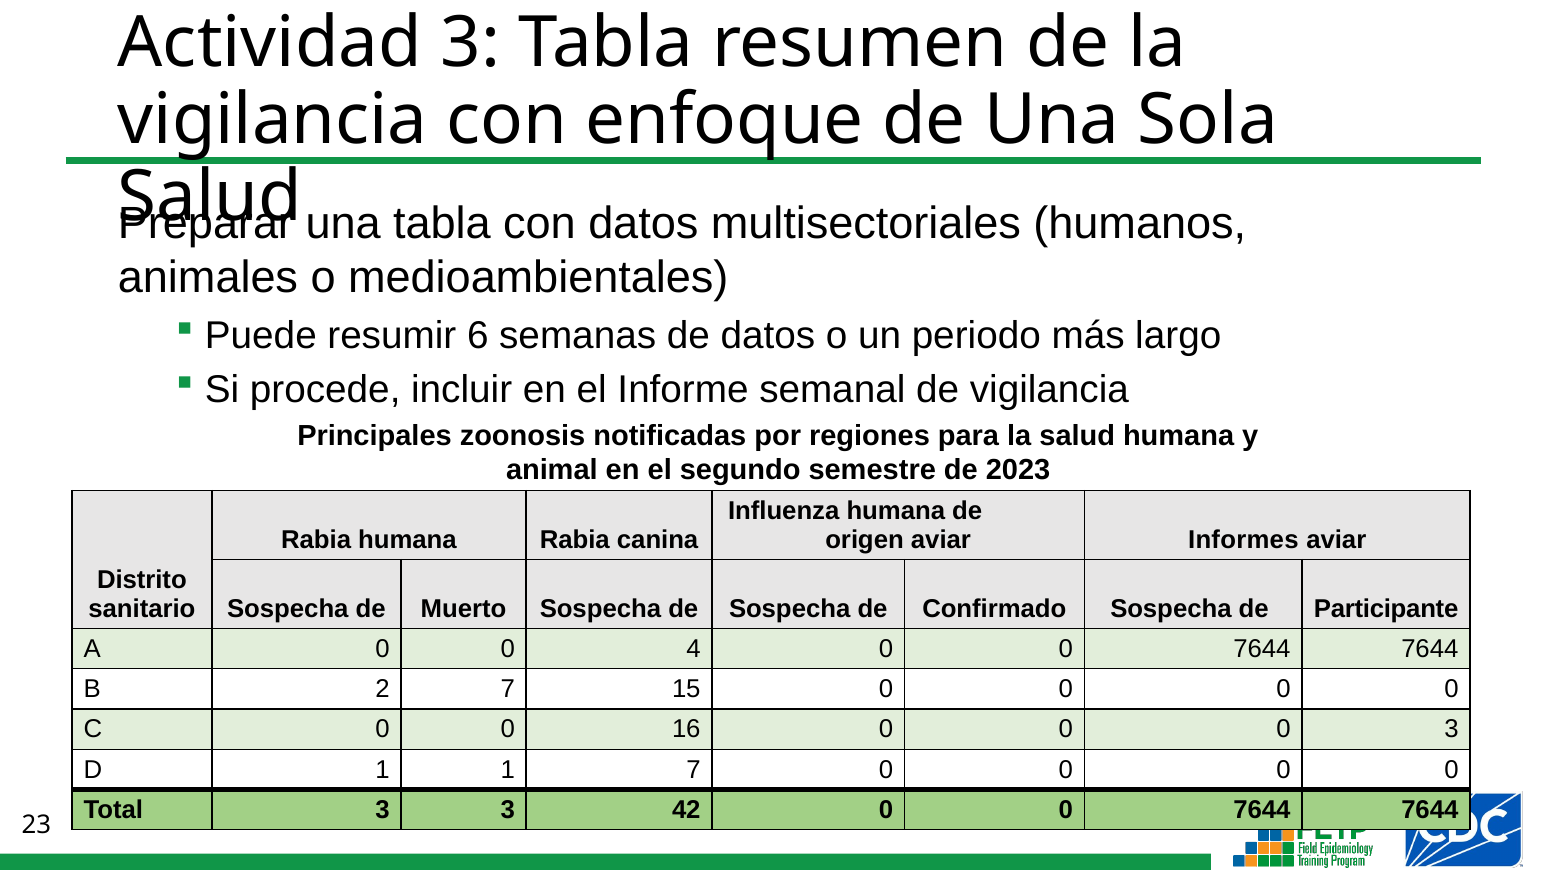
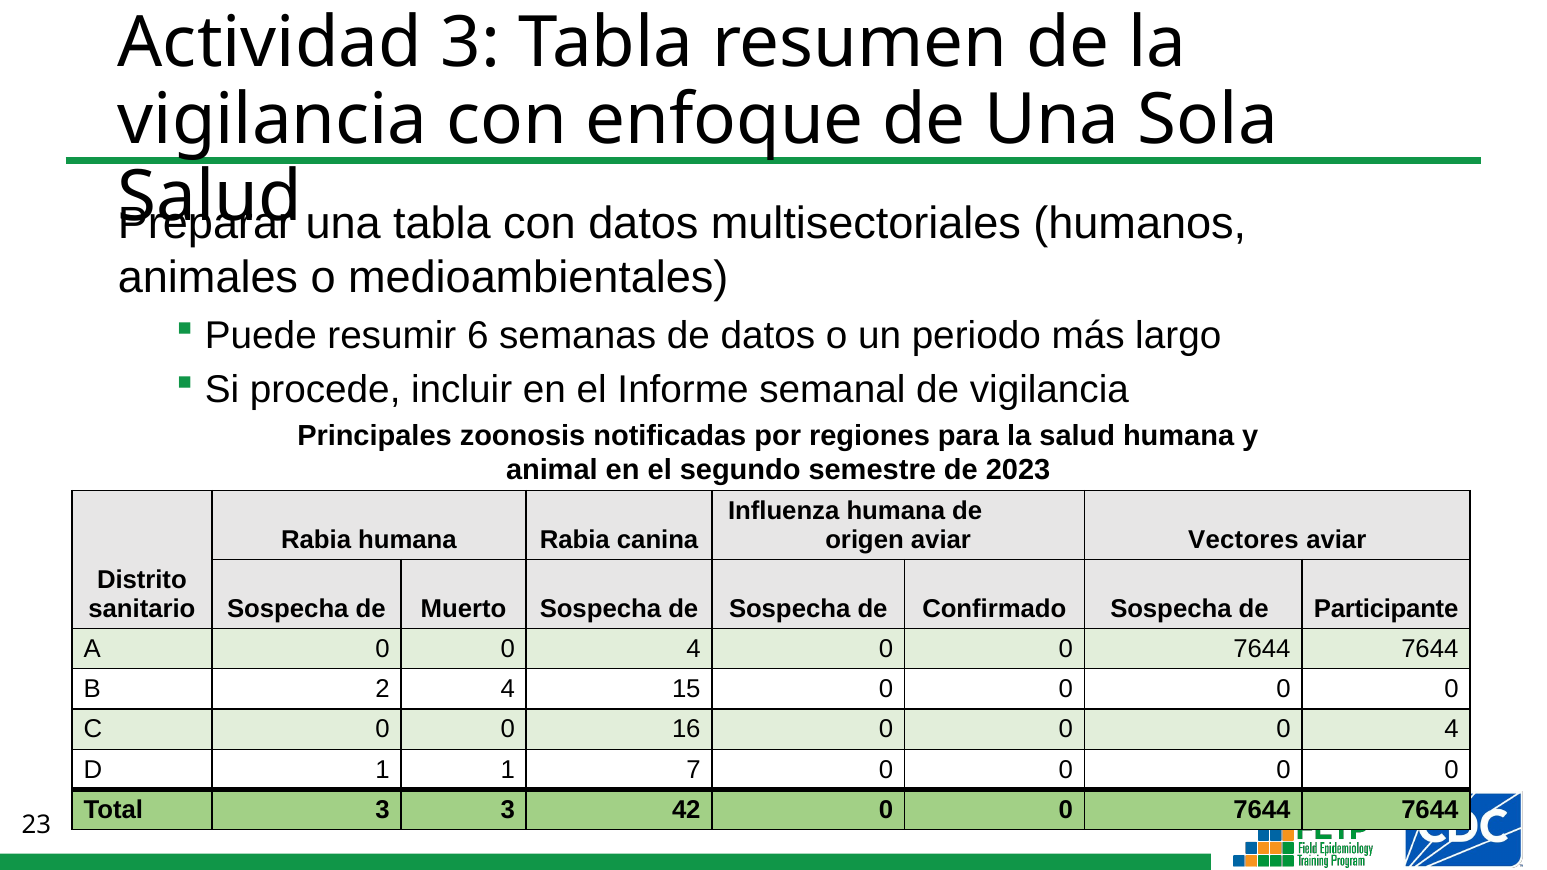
Informes: Informes -> Vectores (1243, 540)
2 7: 7 -> 4 (508, 689)
0 0 0 3: 3 -> 4 (1451, 730)
